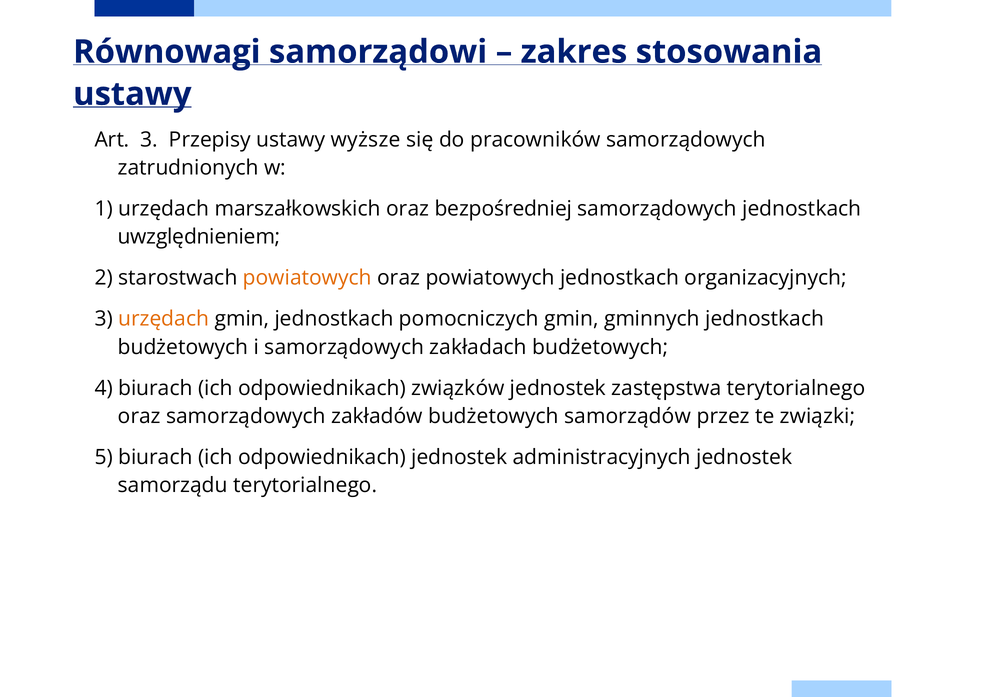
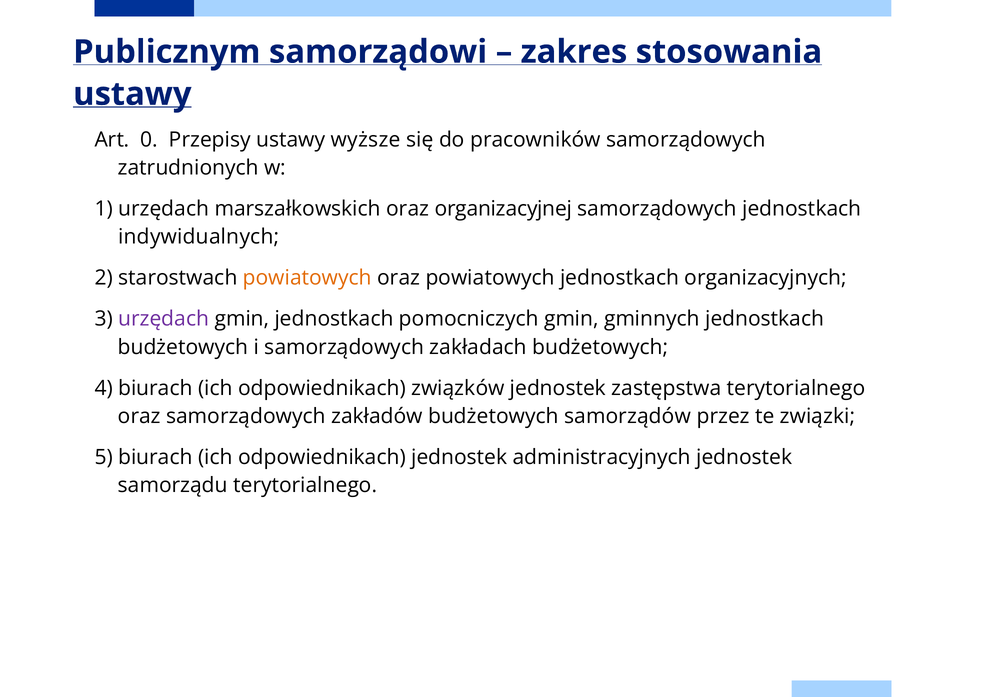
Równowagi: Równowagi -> Publicznym (167, 52)
Art 3: 3 -> 0 (149, 140)
bezpośredniej: bezpośredniej -> organizacyjnej (503, 209)
uwzględnieniem: uwzględnieniem -> indywidualnych (199, 237)
urzędach colour: orange -> purple (164, 319)
